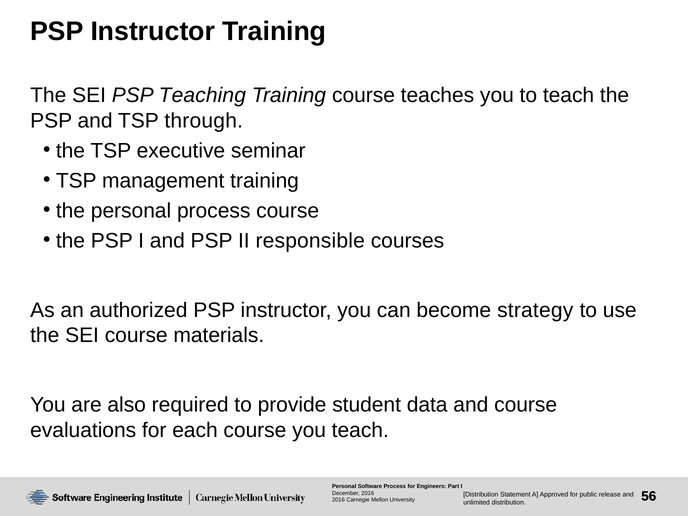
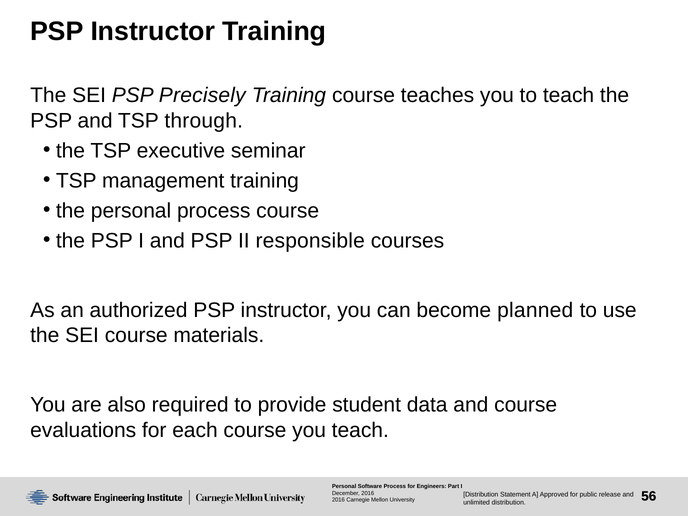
Teaching: Teaching -> Precisely (202, 95)
strategy: strategy -> planned (535, 310)
